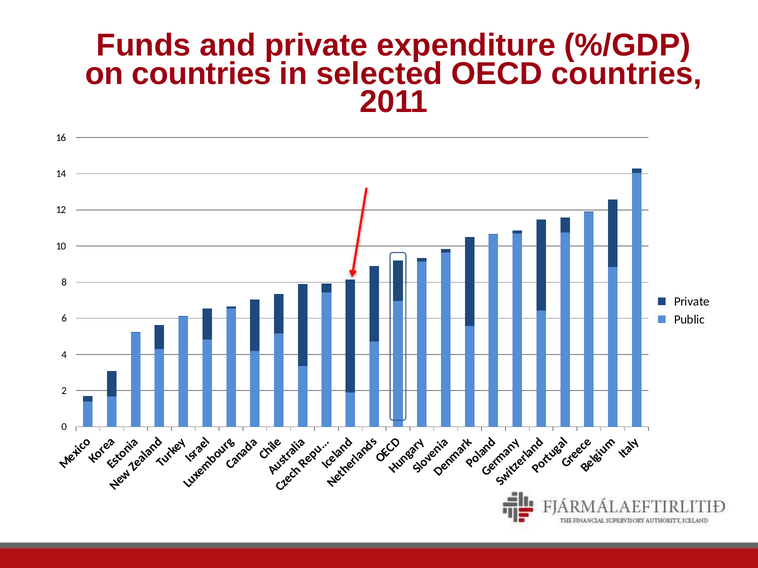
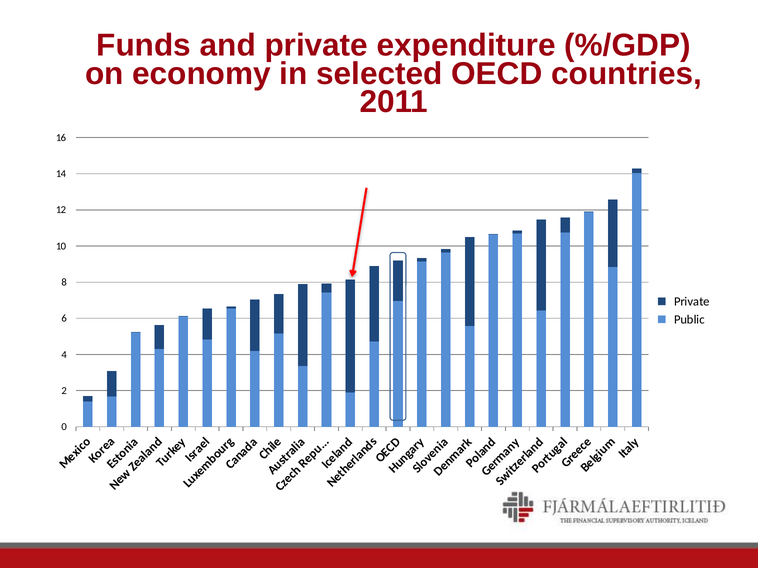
on countries: countries -> economy (201, 74)
